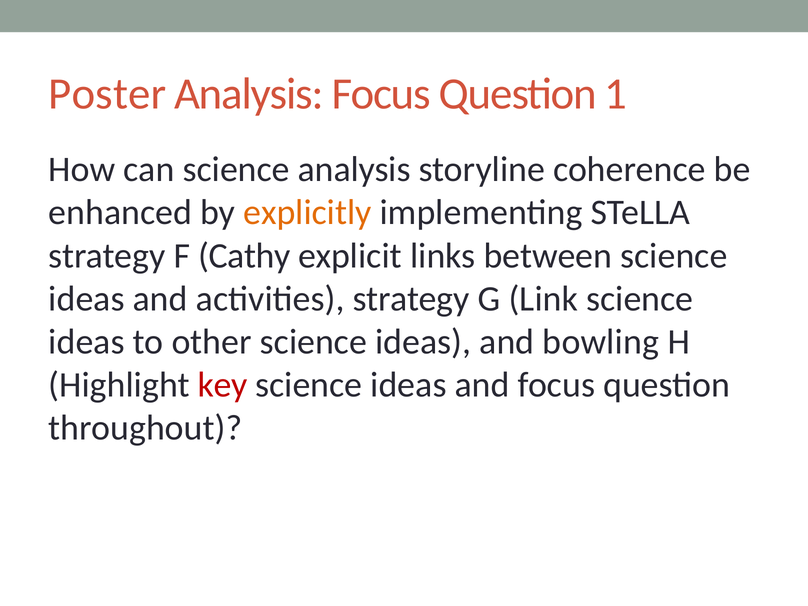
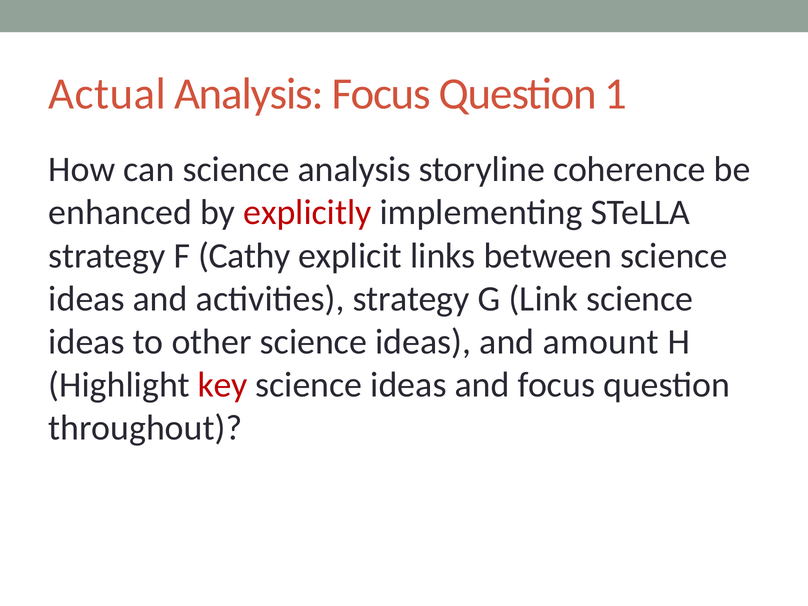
Poster: Poster -> Actual (107, 94)
explicitly colour: orange -> red (307, 213)
bowling: bowling -> amount (601, 342)
